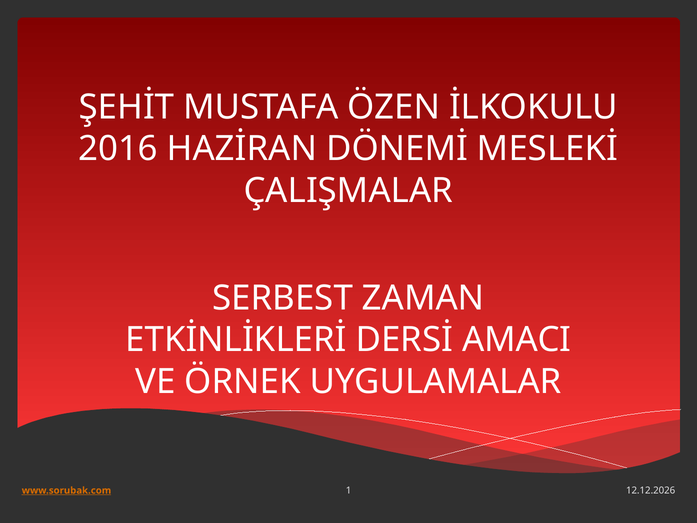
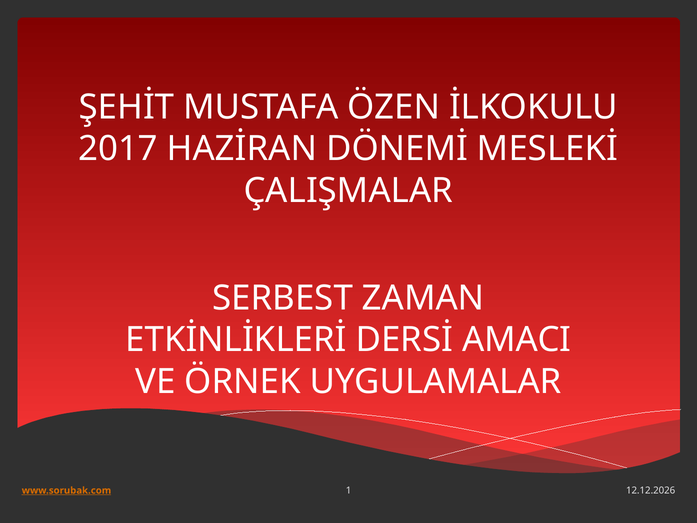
2016: 2016 -> 2017 (118, 149)
